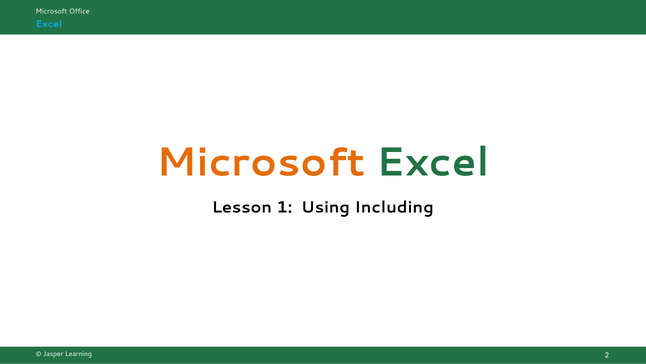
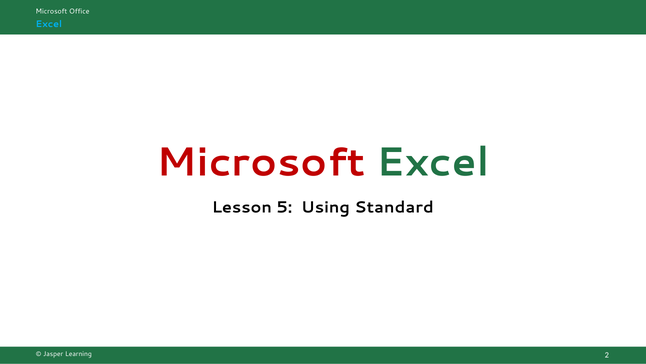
Microsoft colour: orange -> red (261, 162)
1: 1 -> 5 (284, 207)
Including: Including -> Standard (394, 207)
